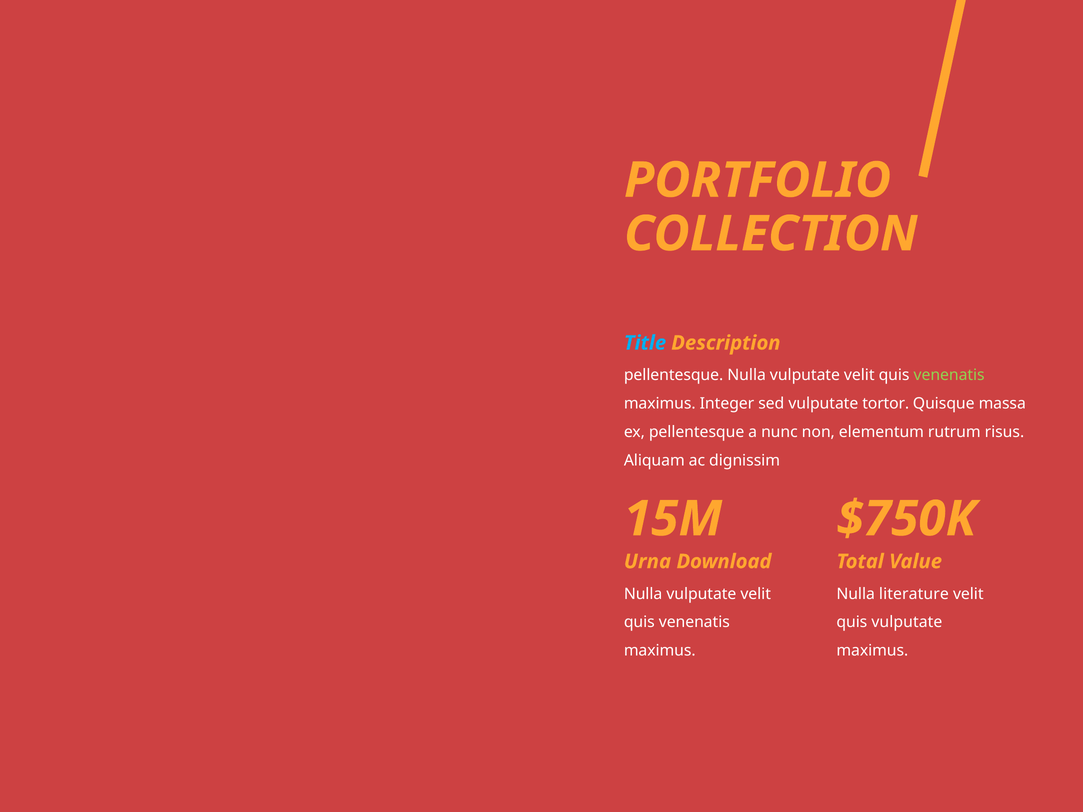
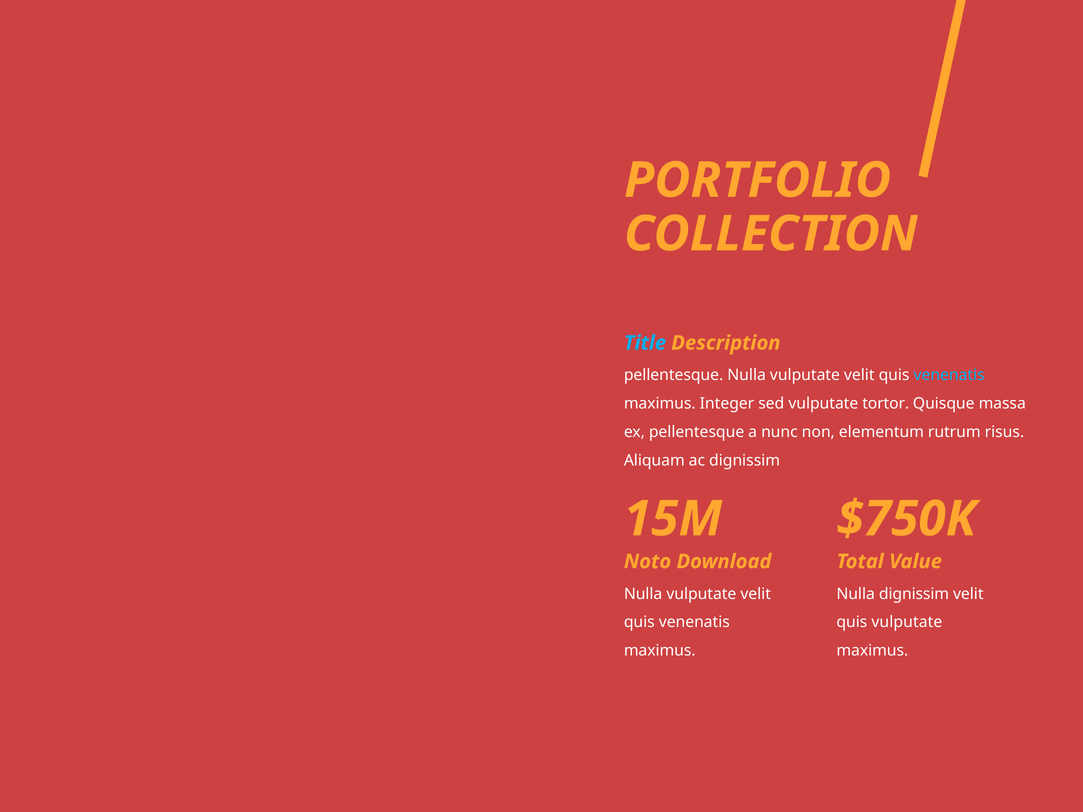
venenatis colour: light green -> light blue (949, 375)
Urna: Urna -> Noto (648, 562)
Nulla literature: literature -> dignissim (914, 594)
